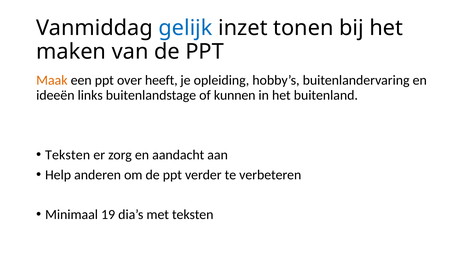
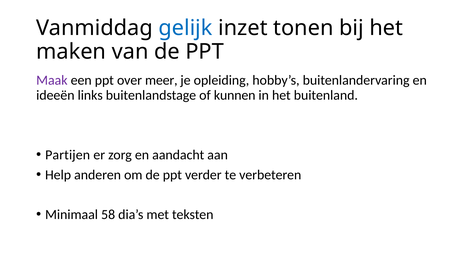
Maak colour: orange -> purple (52, 80)
heeft: heeft -> meer (161, 80)
Teksten: Teksten -> Partijen (68, 155)
19: 19 -> 58 (108, 215)
